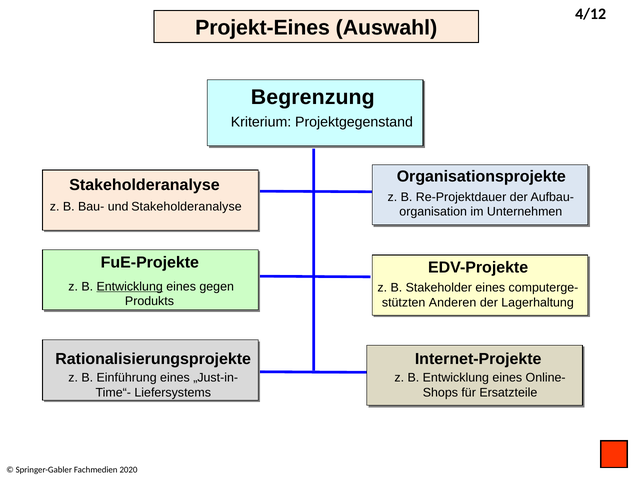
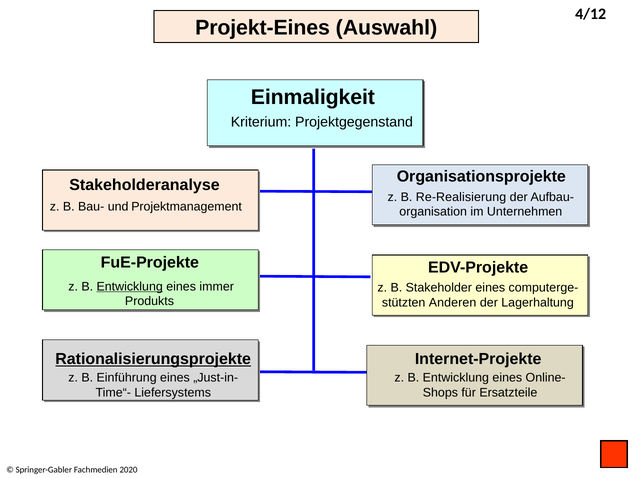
Begrenzung: Begrenzung -> Einmaligkeit (313, 97)
Re-Projektdauer: Re-Projektdauer -> Re-Realisierung (461, 197)
und Stakeholderanalyse: Stakeholderanalyse -> Projektmanagement (187, 207)
gegen: gegen -> immer (217, 287)
Rationalisierungsprojekte underline: none -> present (153, 359)
